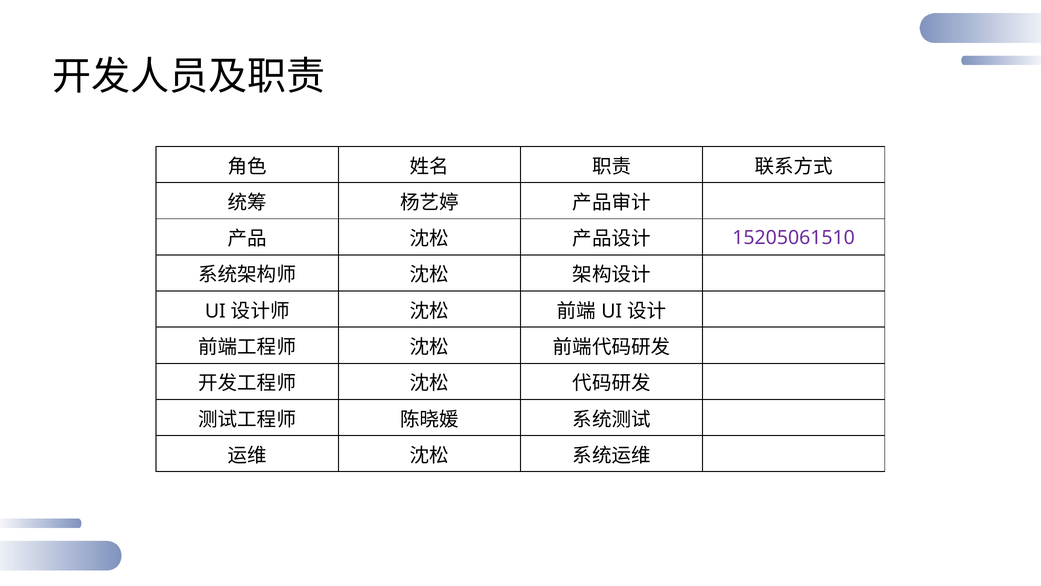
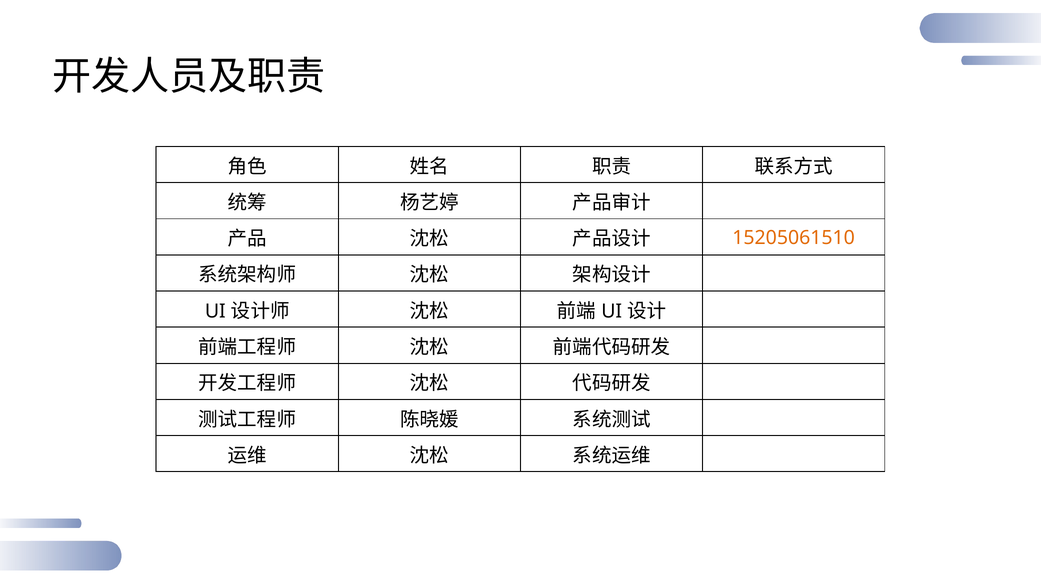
15205061510 colour: purple -> orange (794, 238)
